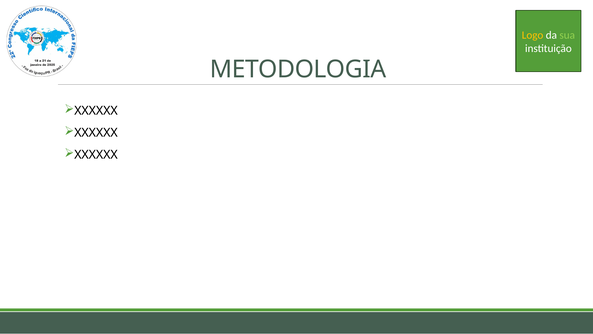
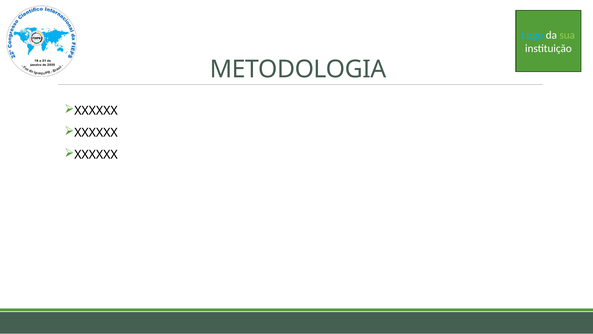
Logo colour: yellow -> light blue (533, 35)
